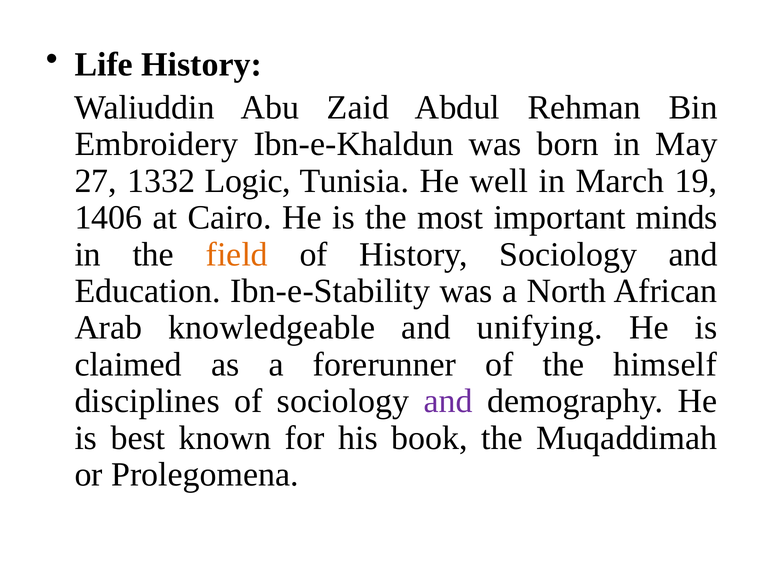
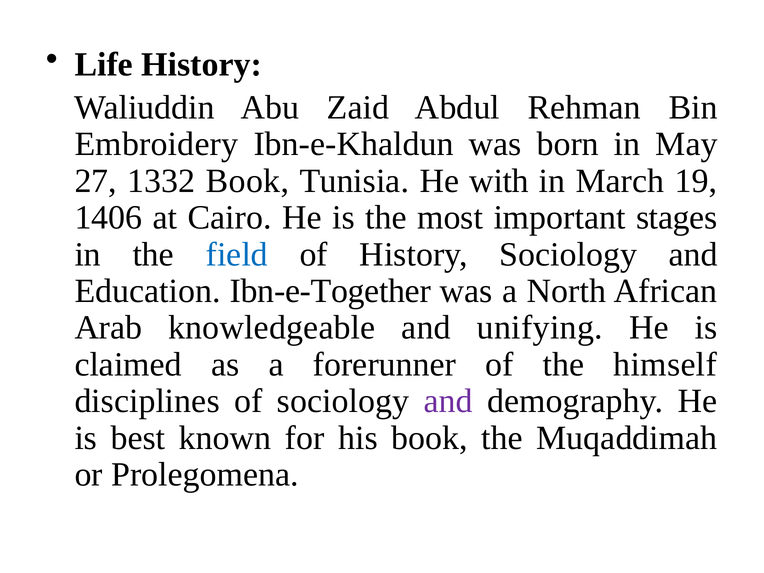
1332 Logic: Logic -> Book (248, 181)
well: well -> with (499, 181)
minds: minds -> stages (677, 218)
field colour: orange -> blue (237, 254)
Ibn-e-Stability: Ibn-e-Stability -> Ibn-e-Together (330, 291)
